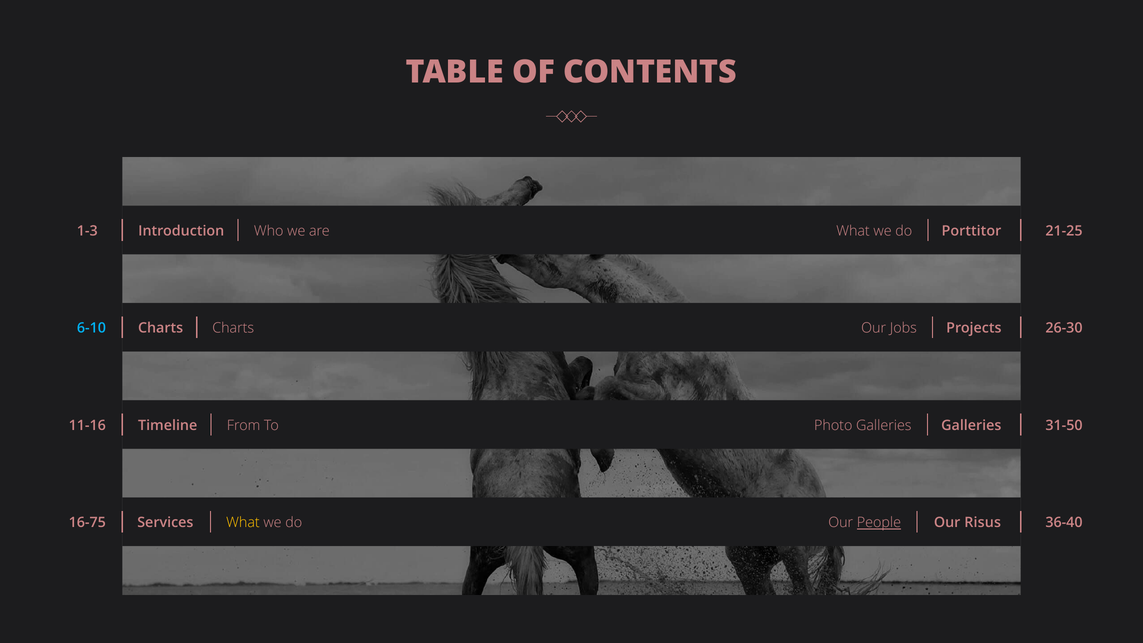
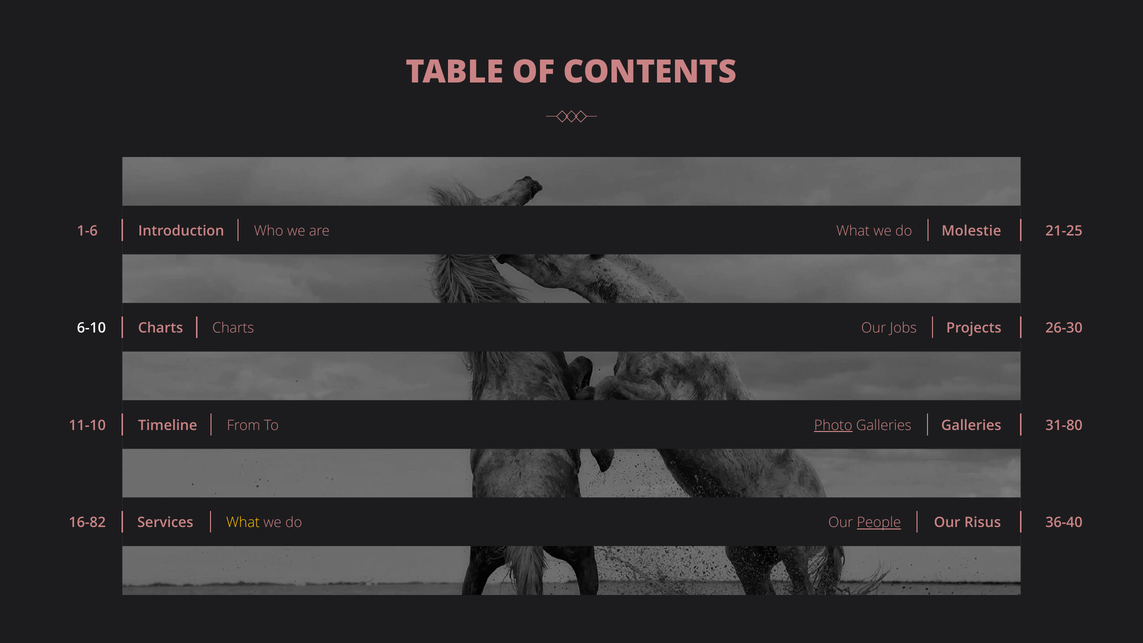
1-3: 1-3 -> 1-6 (87, 231)
Porttitor: Porttitor -> Molestie (971, 231)
6-10 colour: light blue -> white (91, 328)
11-16: 11-16 -> 11-10 (87, 425)
Photo underline: none -> present (833, 425)
31-50: 31-50 -> 31-80 (1064, 425)
16-75: 16-75 -> 16-82 (87, 523)
